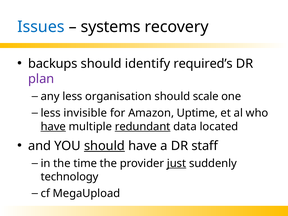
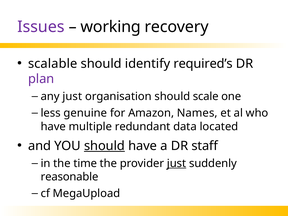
Issues colour: blue -> purple (41, 27)
systems: systems -> working (111, 27)
backups: backups -> scalable (53, 64)
any less: less -> just (72, 96)
invisible: invisible -> genuine (85, 113)
Uptime: Uptime -> Names (197, 113)
have underline: present -> none (53, 127)
redundant underline: present -> none (143, 127)
technology: technology -> reasonable (70, 177)
